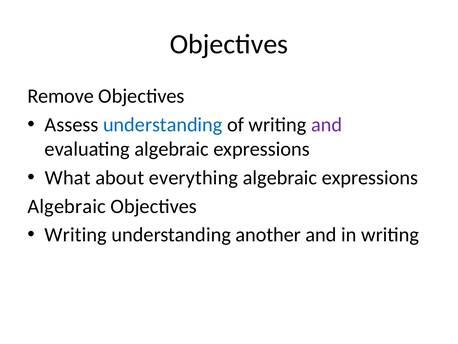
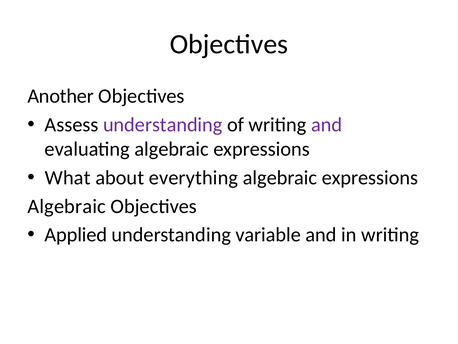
Remove: Remove -> Another (61, 96)
understanding colour: blue -> purple (163, 125)
Writing: Writing -> Applied (76, 235)
another: another -> variable (268, 235)
